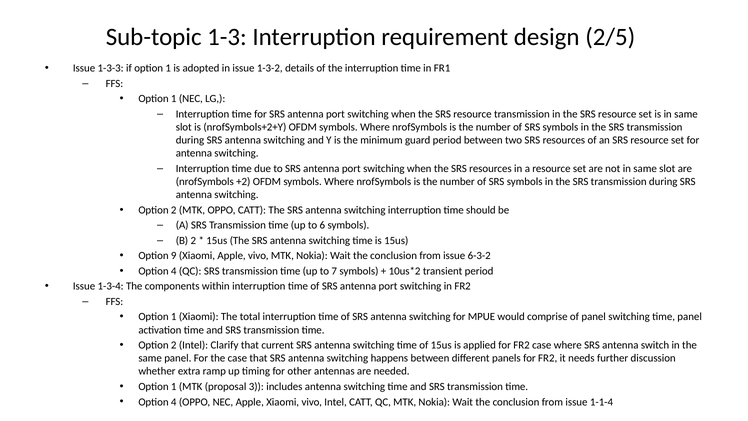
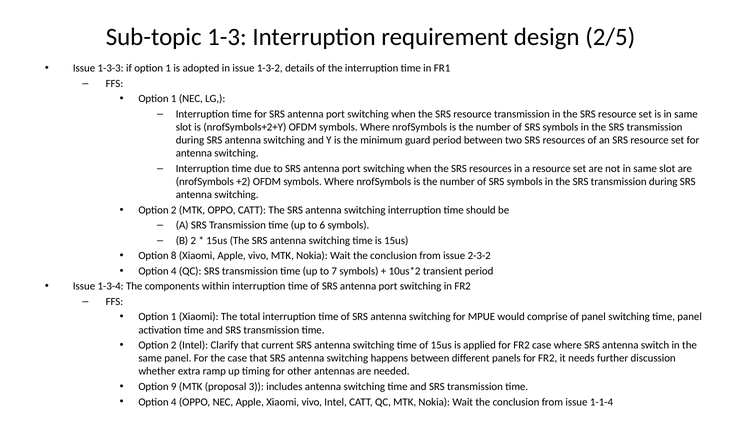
9: 9 -> 8 (174, 256)
6-3-2: 6-3-2 -> 2-3-2 (479, 256)
1: 1 -> 9 (174, 386)
